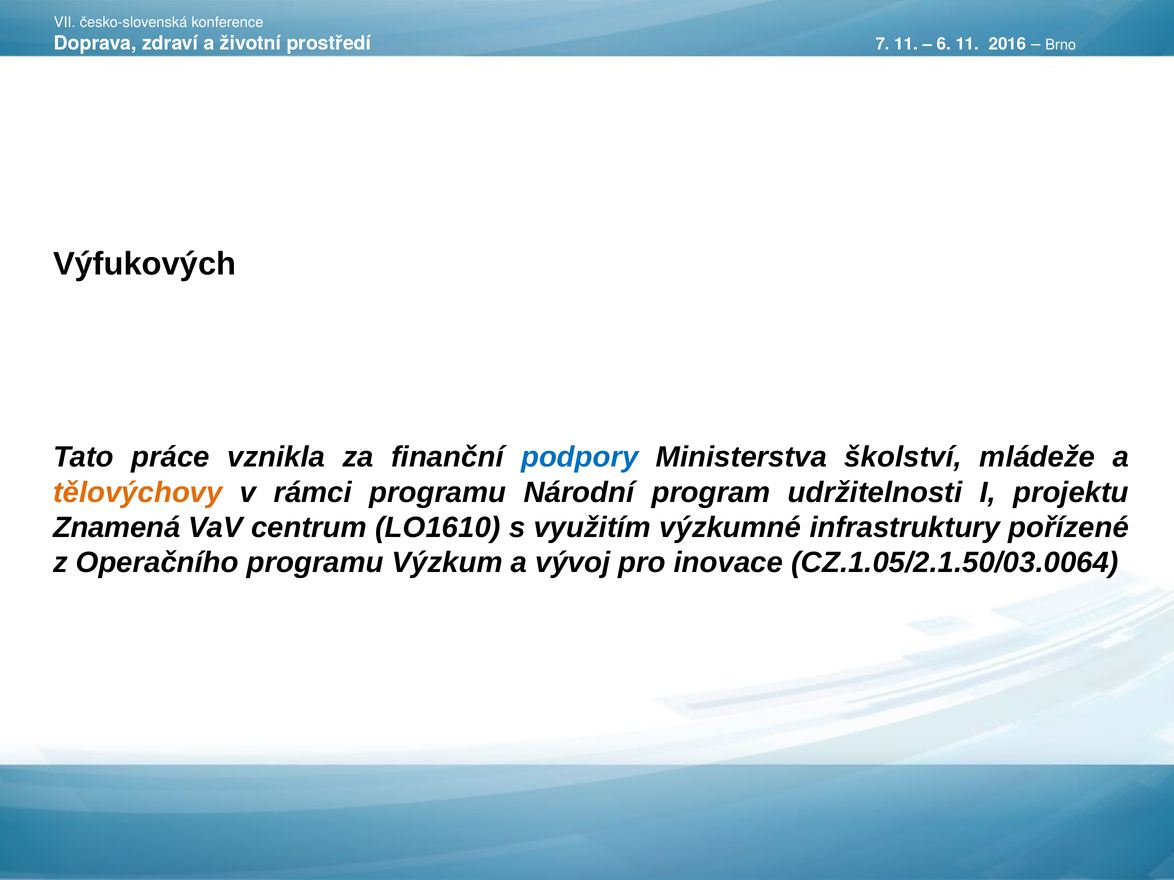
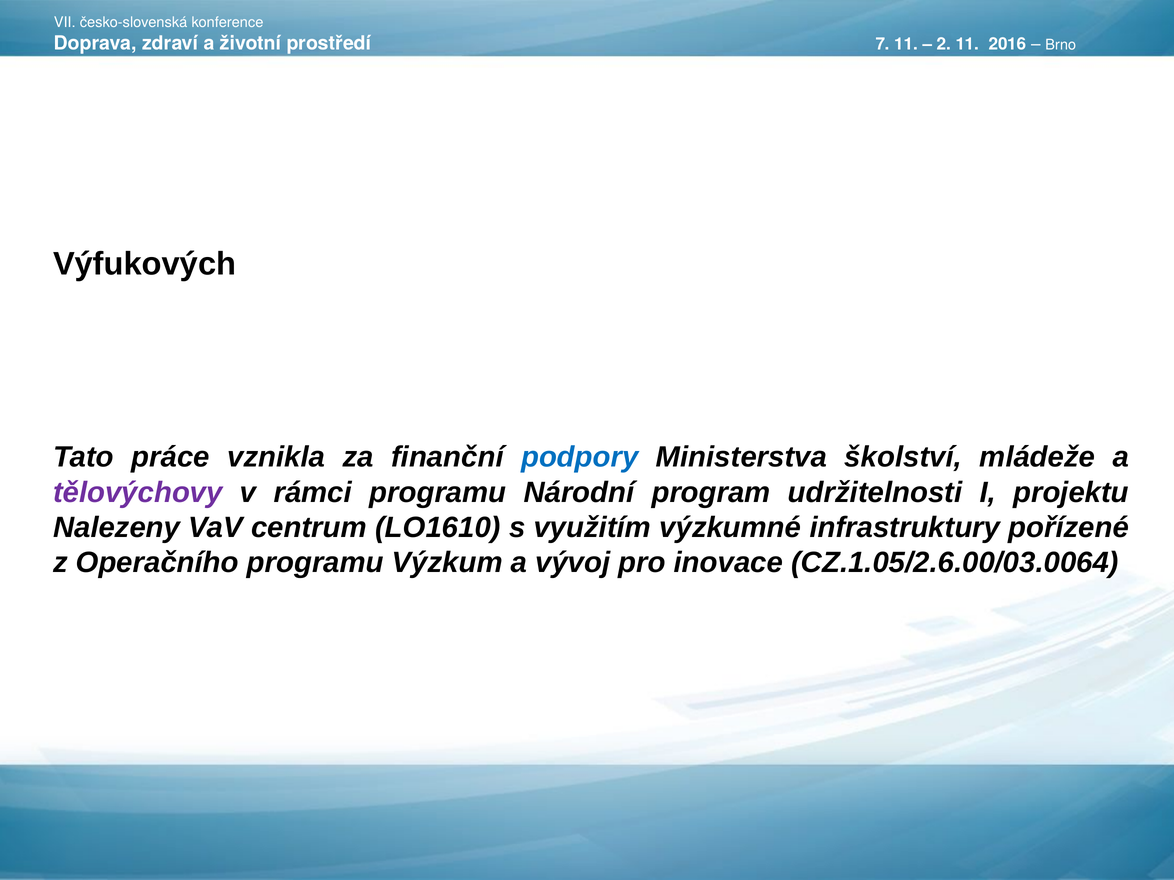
6: 6 -> 2 (944, 44)
tělovýchovy colour: orange -> purple (138, 493)
Znamená: Znamená -> Nalezeny (117, 528)
CZ.1.05/2.1.50/03.0064: CZ.1.05/2.1.50/03.0064 -> CZ.1.05/2.6.00/03.0064 (955, 563)
